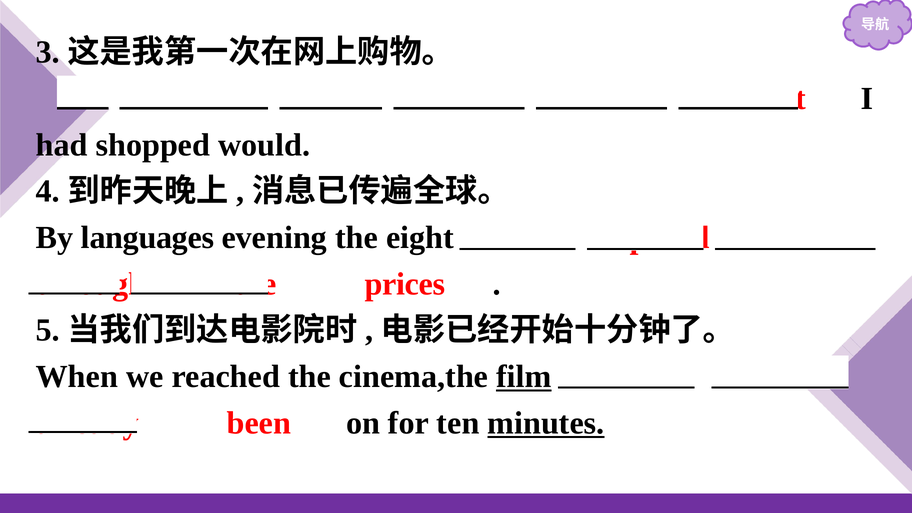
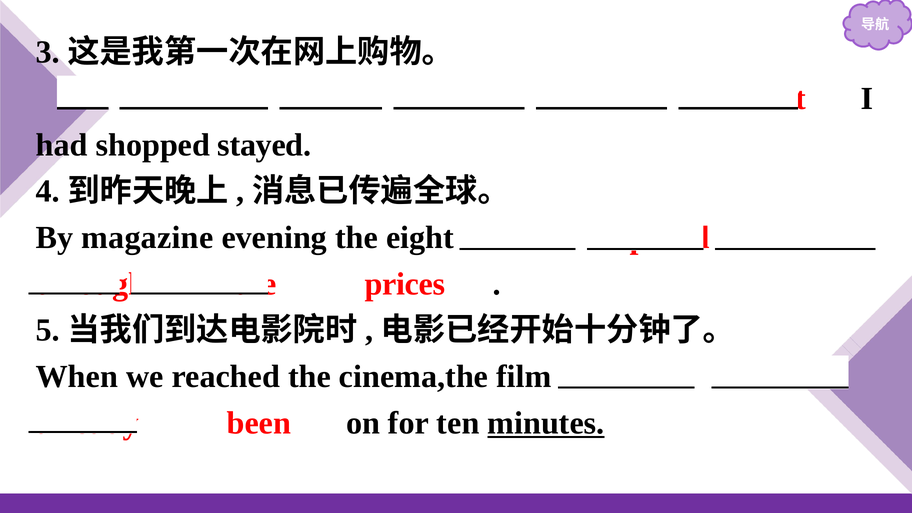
would: would -> stayed (264, 145)
languages: languages -> magazine (147, 238)
film underline: present -> none (524, 377)
